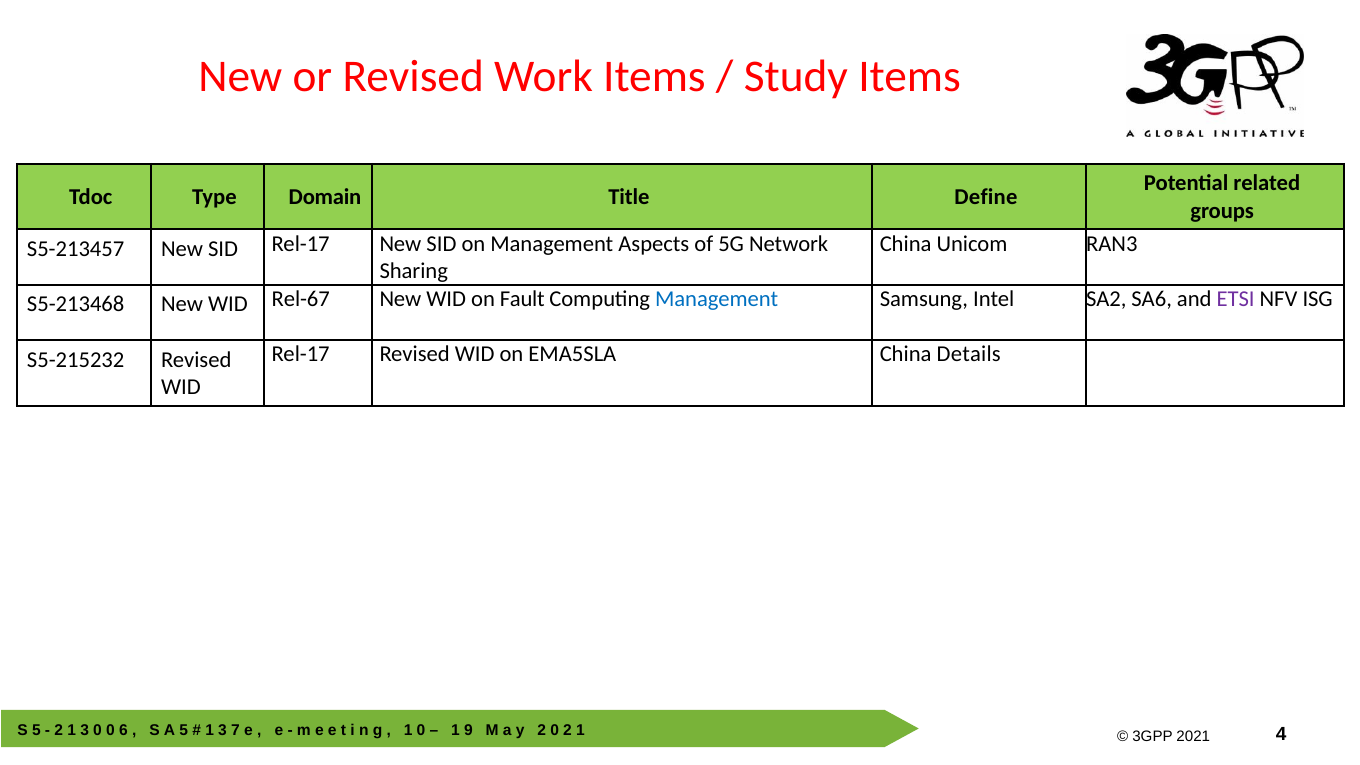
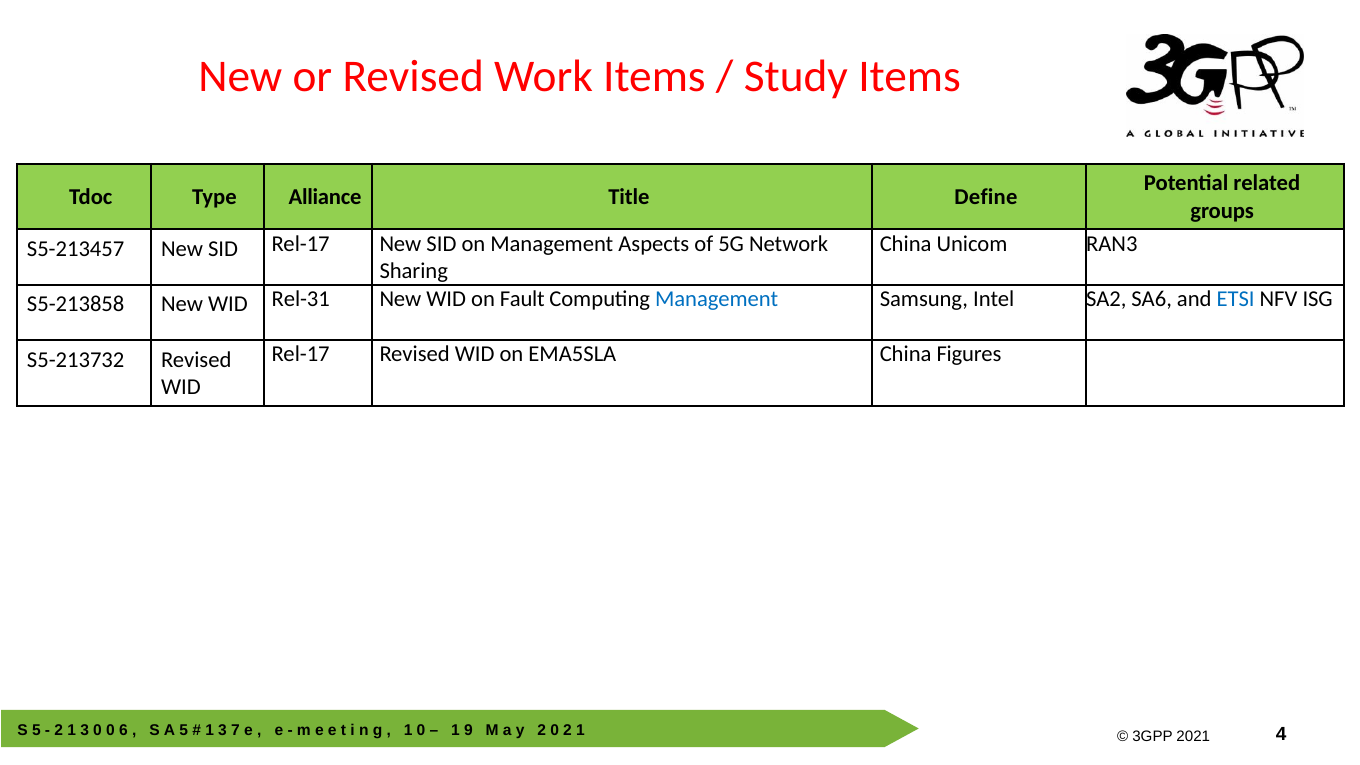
Domain: Domain -> Alliance (325, 197)
S5-213468: S5-213468 -> S5-213858 (76, 304)
Rel-67: Rel-67 -> Rel-31 (301, 299)
ETSI colour: purple -> blue (1236, 299)
Details: Details -> Figures (969, 354)
S5-215232: S5-215232 -> S5-213732 (76, 360)
